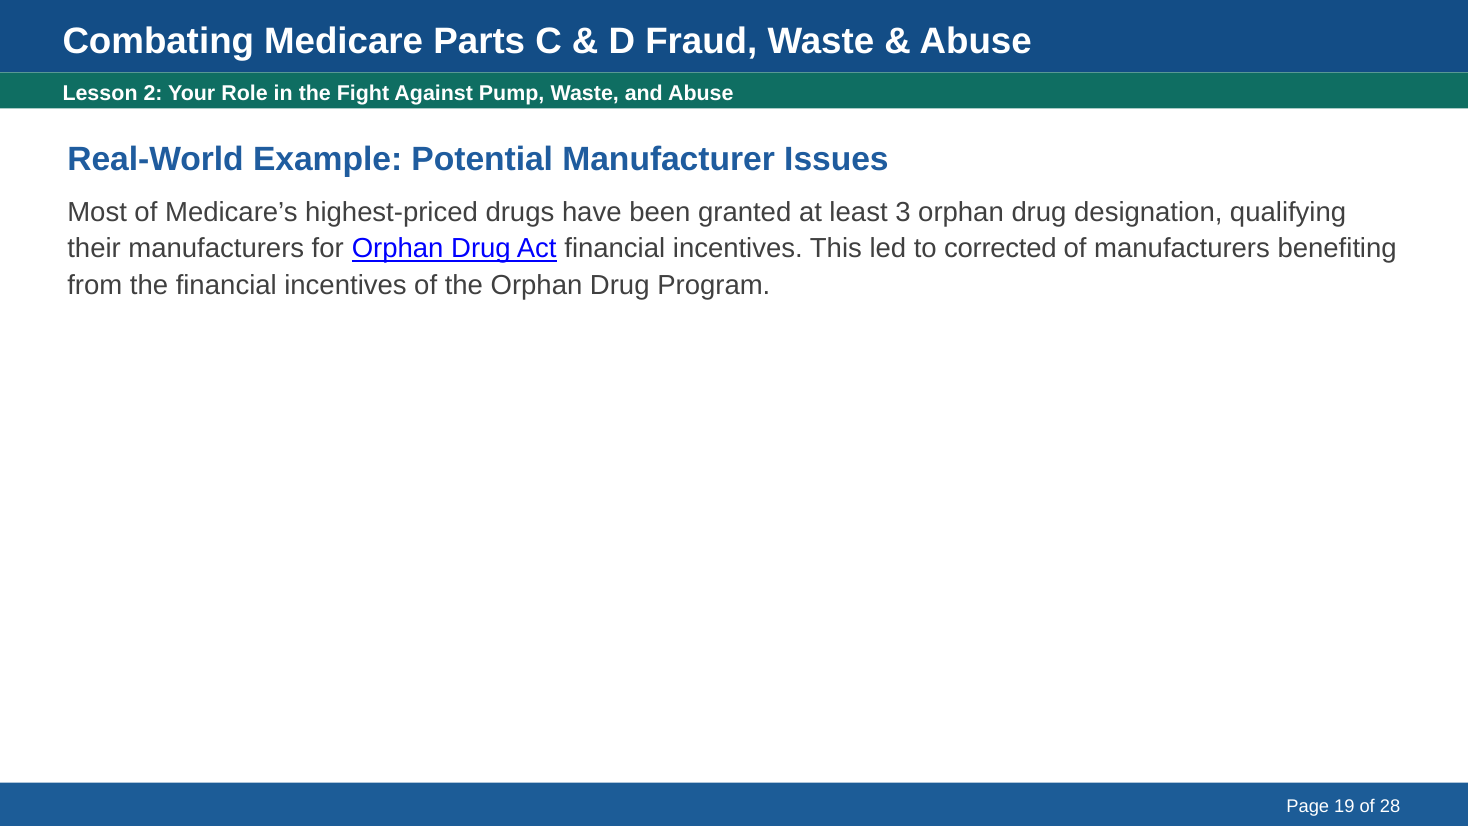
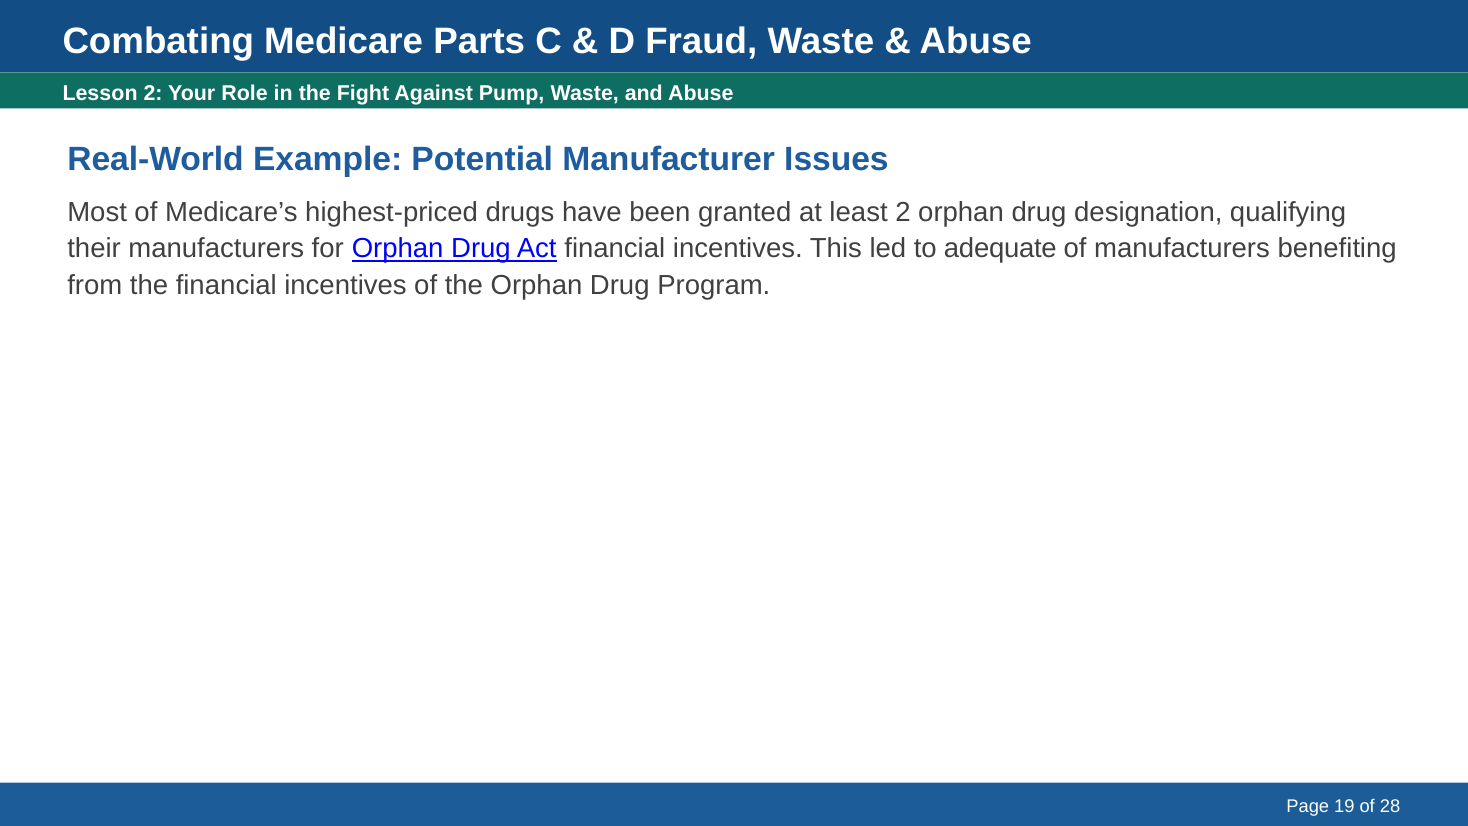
least 3: 3 -> 2 (903, 212)
corrected: corrected -> adequate (1000, 249)
